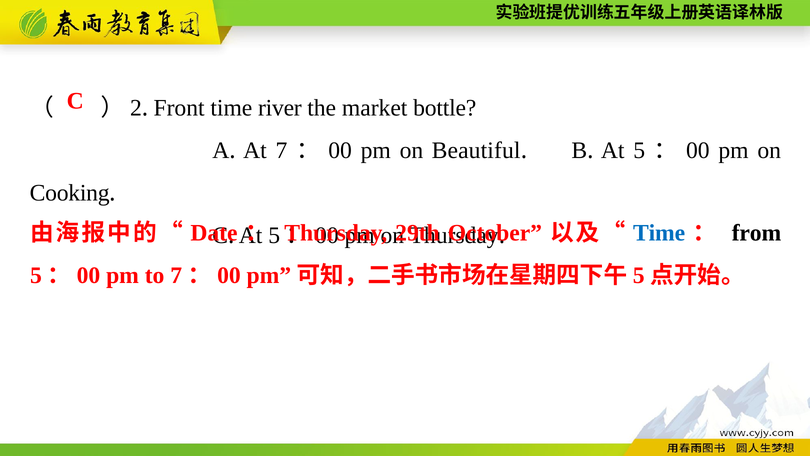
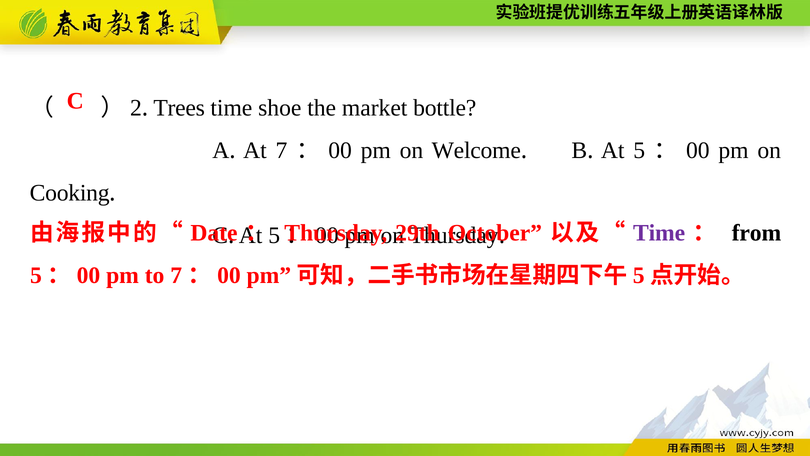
Front: Front -> Trees (179, 108)
river: river -> shoe (280, 108)
Beautiful: Beautiful -> Welcome (476, 150)
Time colour: blue -> purple (659, 233)
